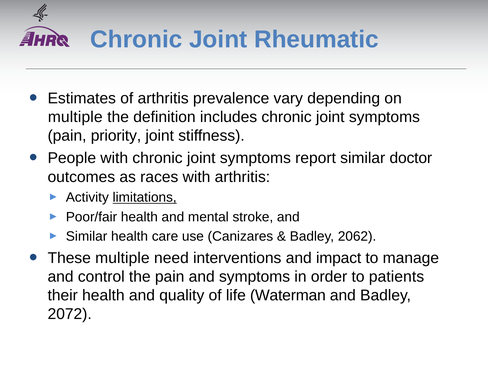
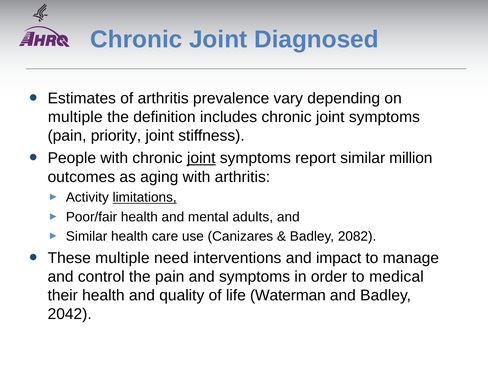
Rheumatic: Rheumatic -> Diagnosed (316, 40)
joint underline: none -> present (201, 158)
doctor: doctor -> million (411, 158)
races: races -> aging (159, 177)
stroke: stroke -> adults (253, 217)
2062: 2062 -> 2082 (357, 236)
patients: patients -> medical (396, 277)
2072: 2072 -> 2042 (70, 314)
